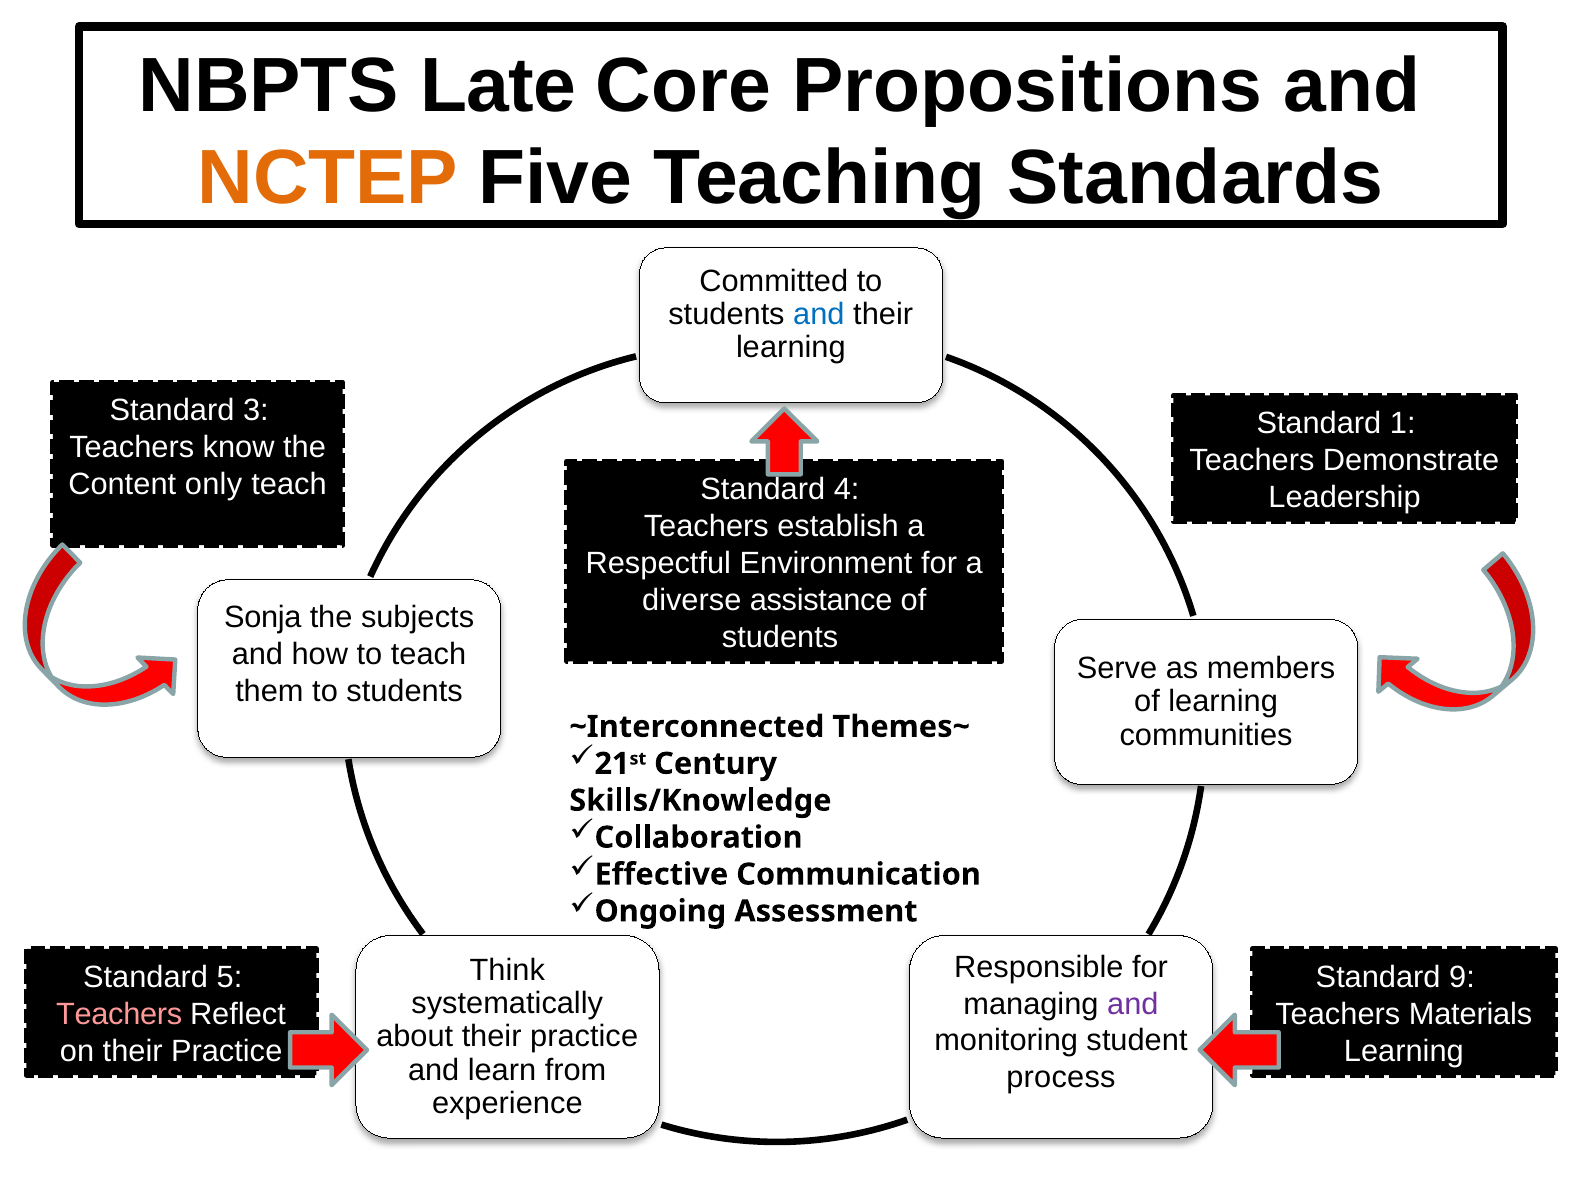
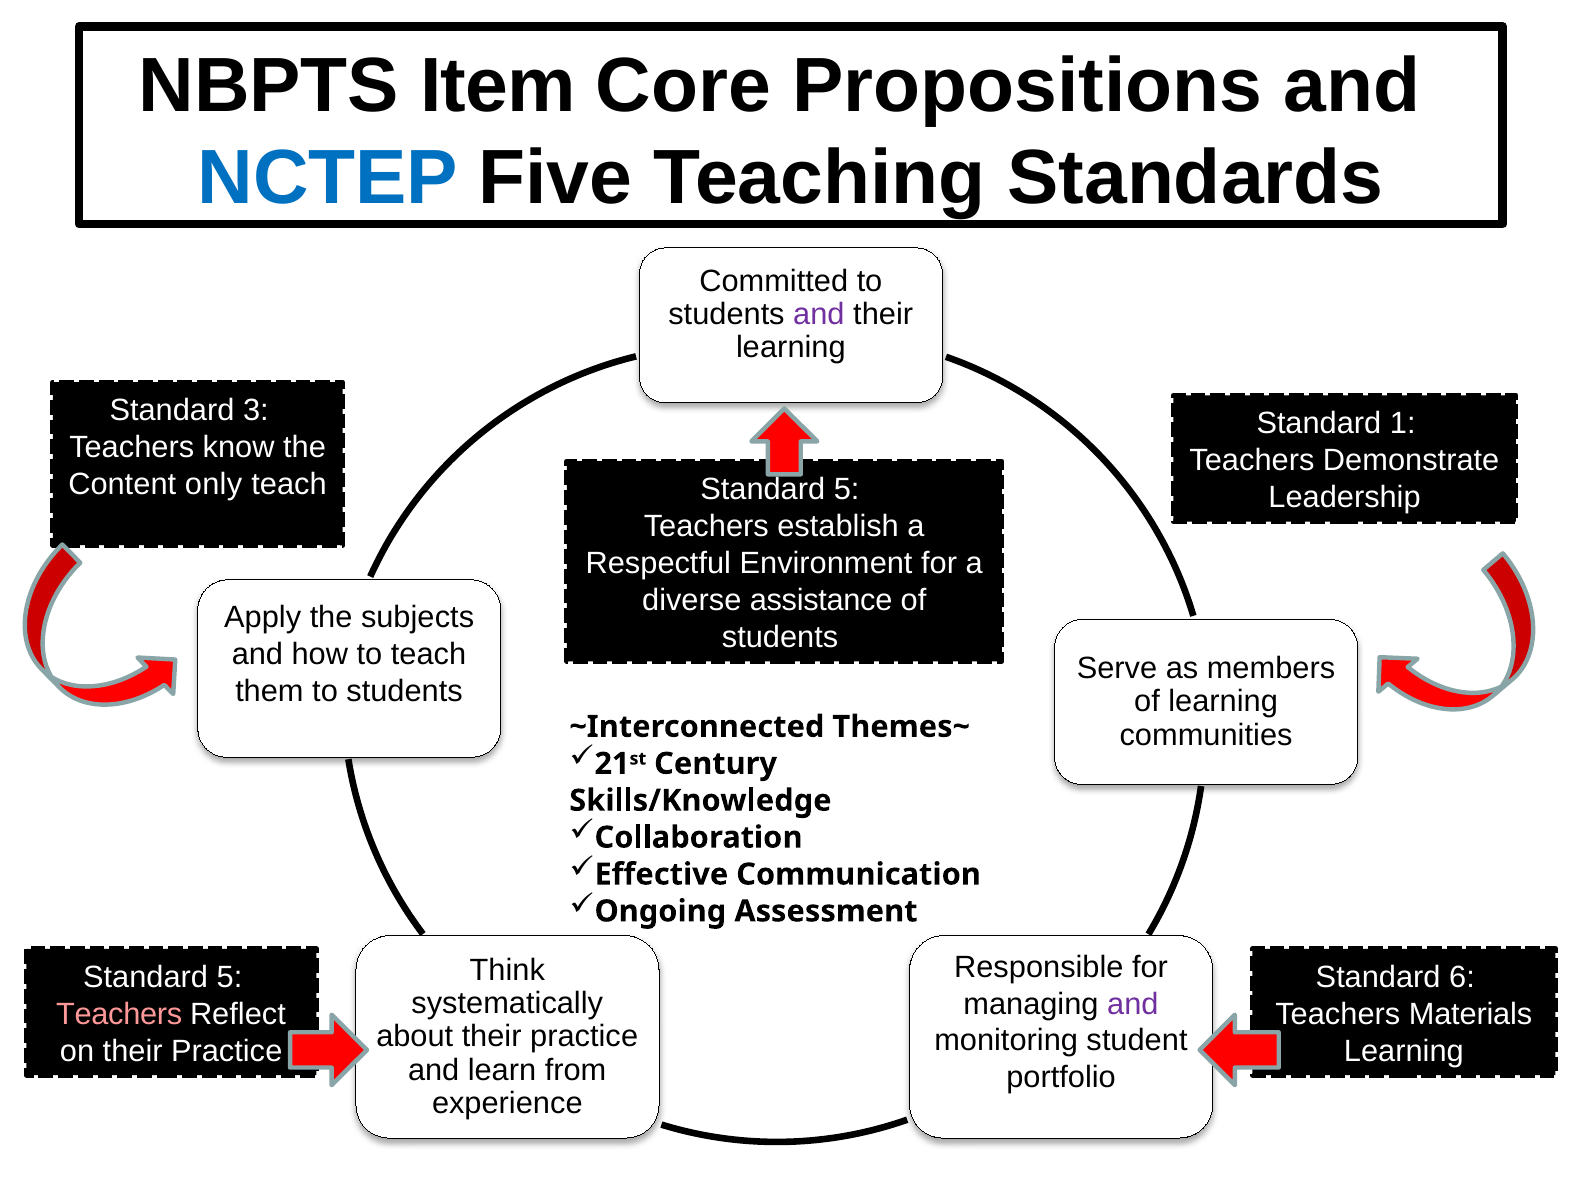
Late: Late -> Item (498, 86)
NCTEP colour: orange -> blue (328, 178)
and colour: blue -> purple (819, 314)
4: 4 -> 5 (847, 490)
Sonja: Sonja -> Apply (263, 617)
9: 9 -> 6 (1462, 978)
process: process -> portfolio (1061, 1078)
